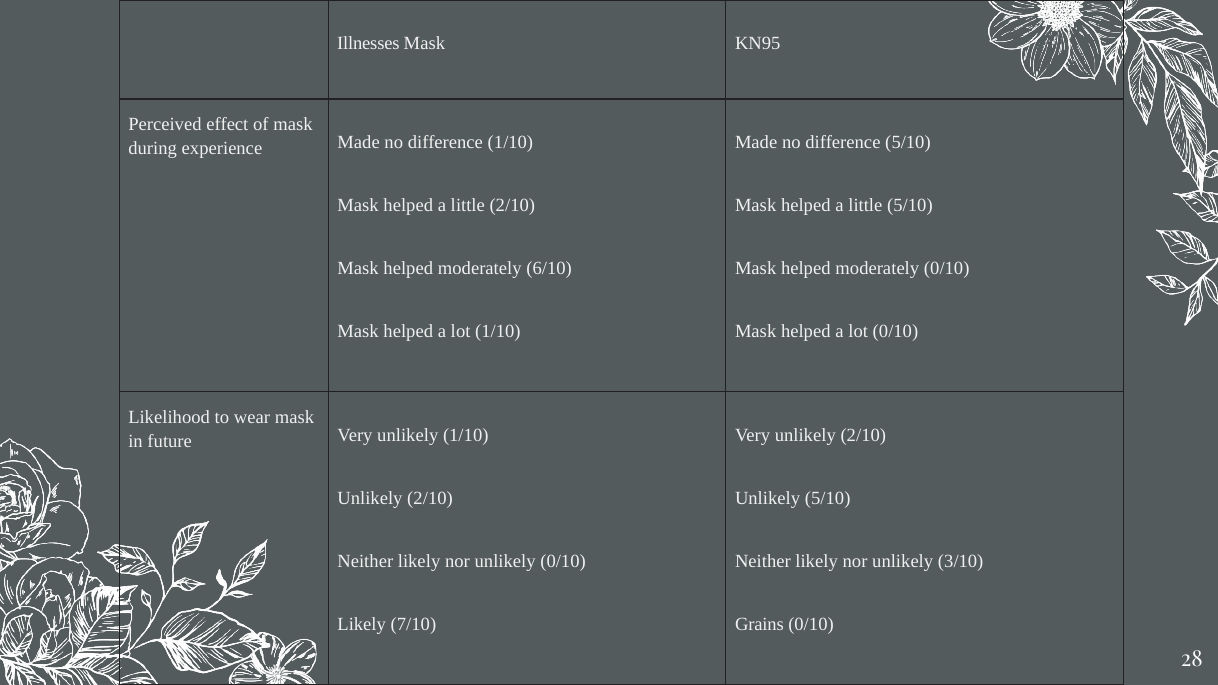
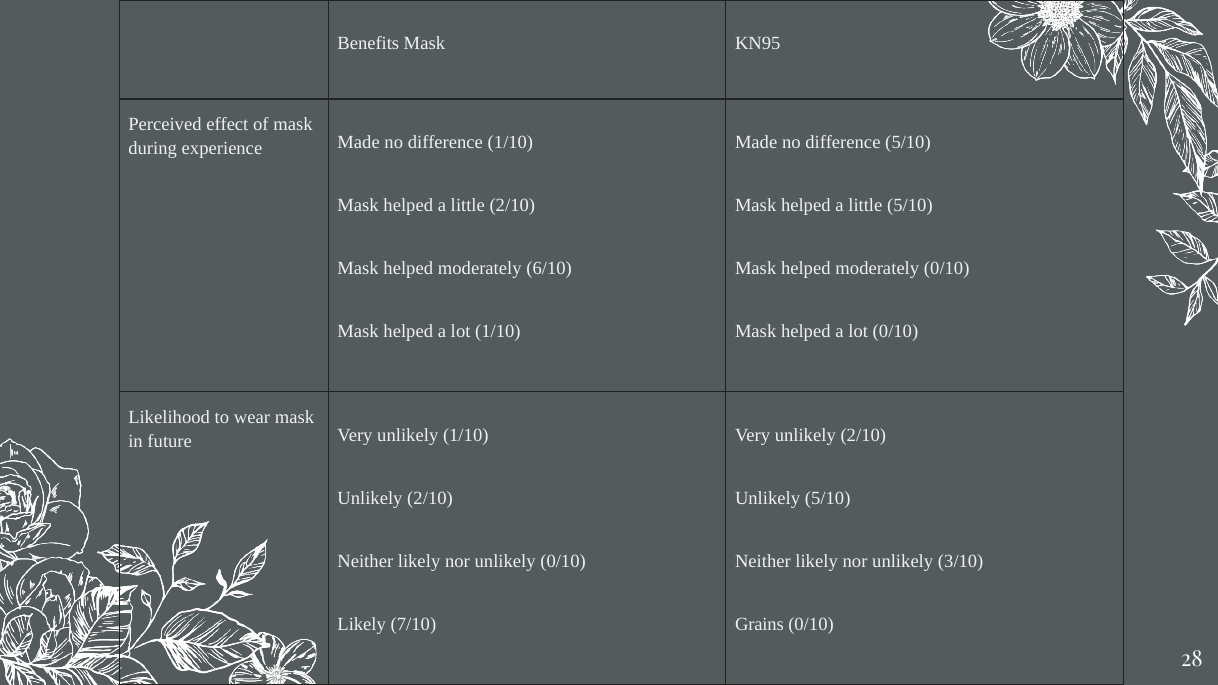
Illnesses: Illnesses -> Benefits (368, 43)
